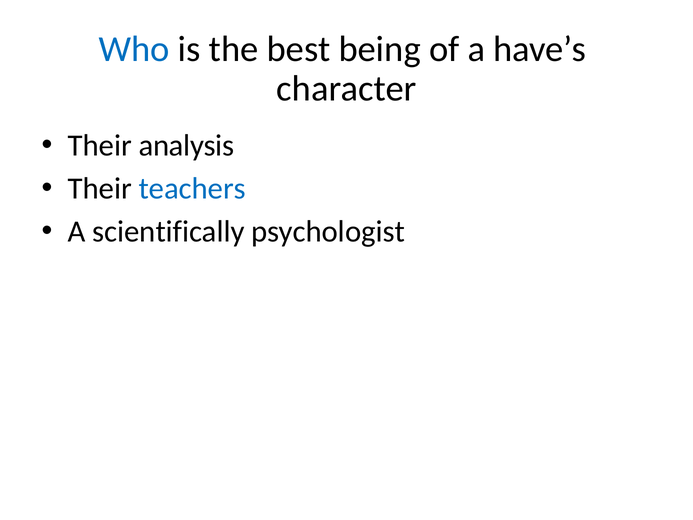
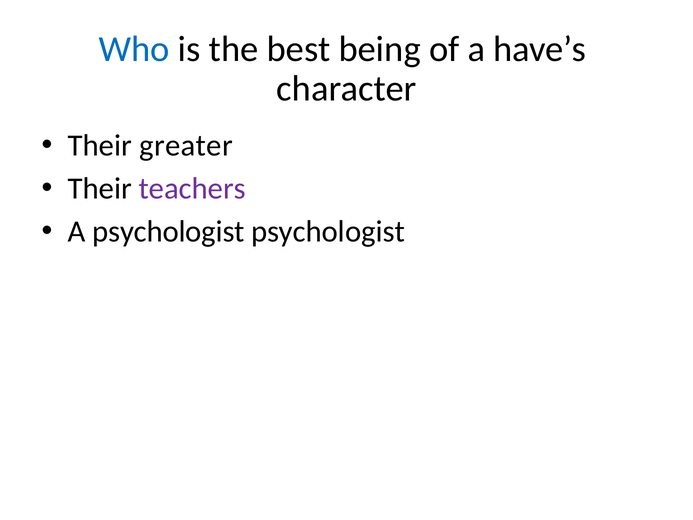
analysis: analysis -> greater (186, 145)
teachers colour: blue -> purple (192, 189)
A scientifically: scientifically -> psychologist (168, 232)
